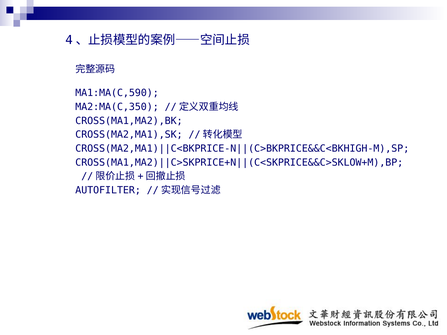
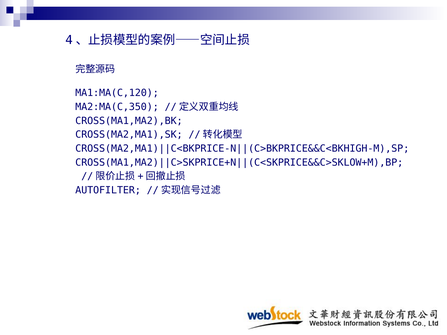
MA1:MA(C,590: MA1:MA(C,590 -> MA1:MA(C,120 (117, 93)
